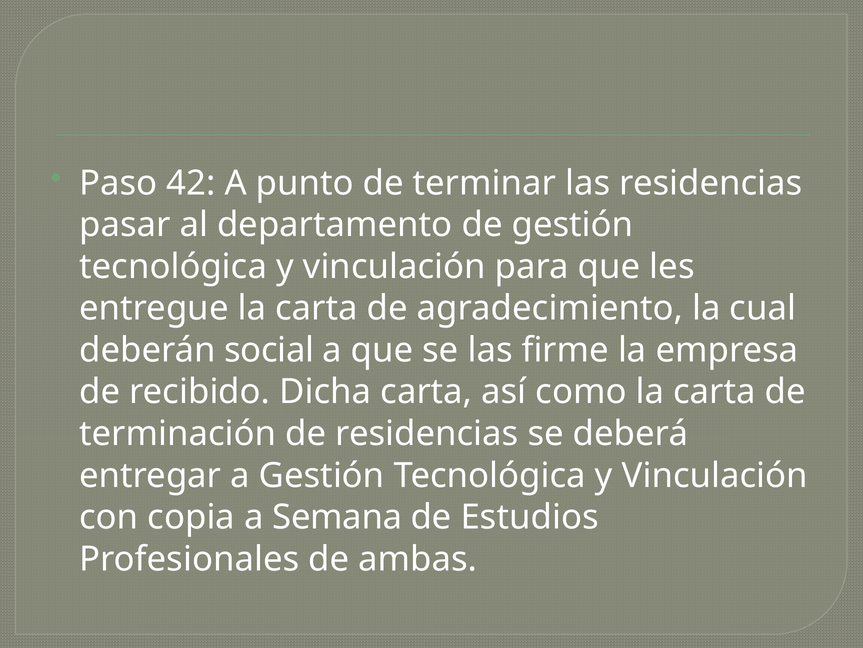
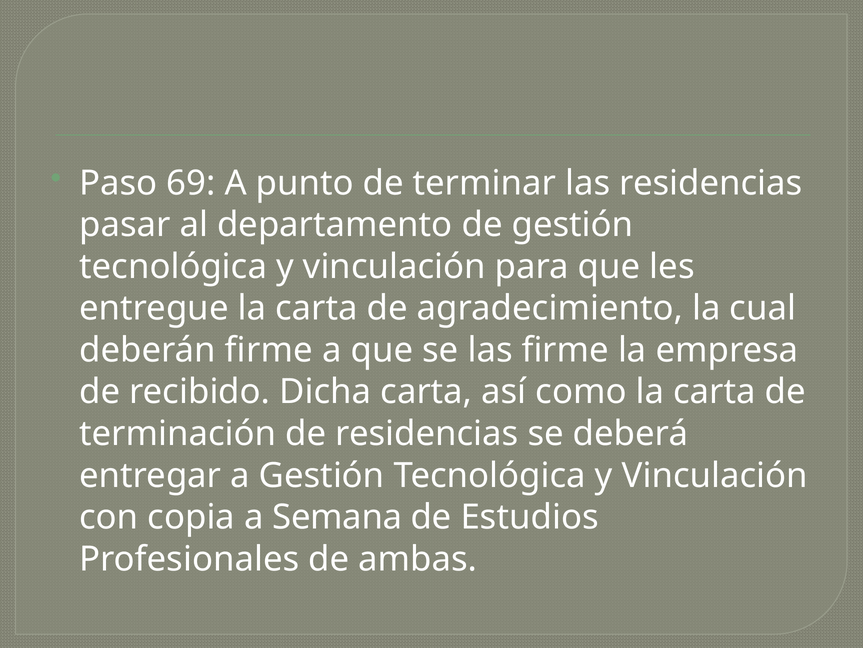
42: 42 -> 69 (191, 183)
deberán social: social -> firme (269, 350)
